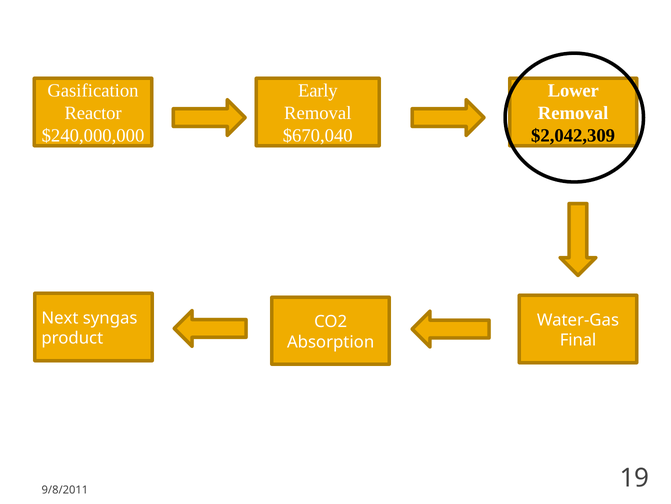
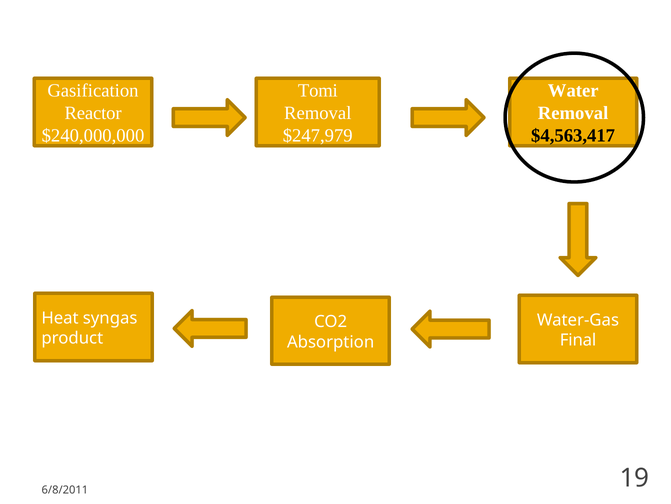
Early: Early -> Tomi (318, 91)
Lower: Lower -> Water (573, 91)
$670,040: $670,040 -> $247,979 (318, 135)
$2,042,309: $2,042,309 -> $4,563,417 (573, 135)
Next: Next -> Heat (60, 318)
9/8/2011: 9/8/2011 -> 6/8/2011 (65, 489)
